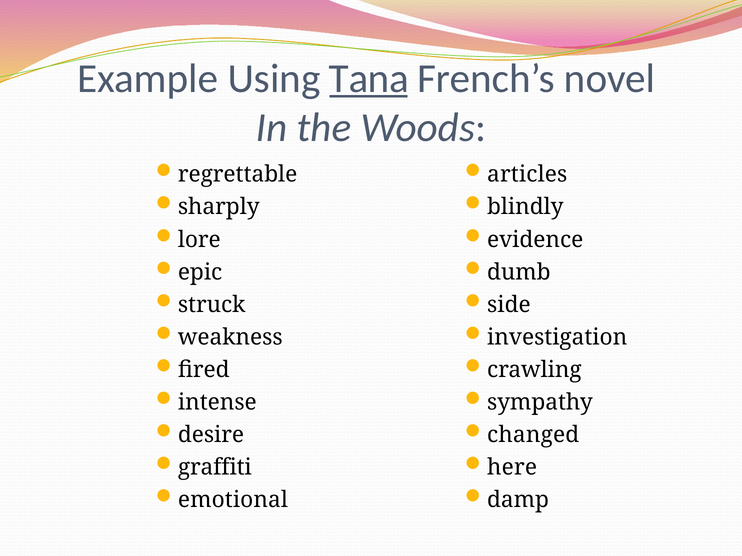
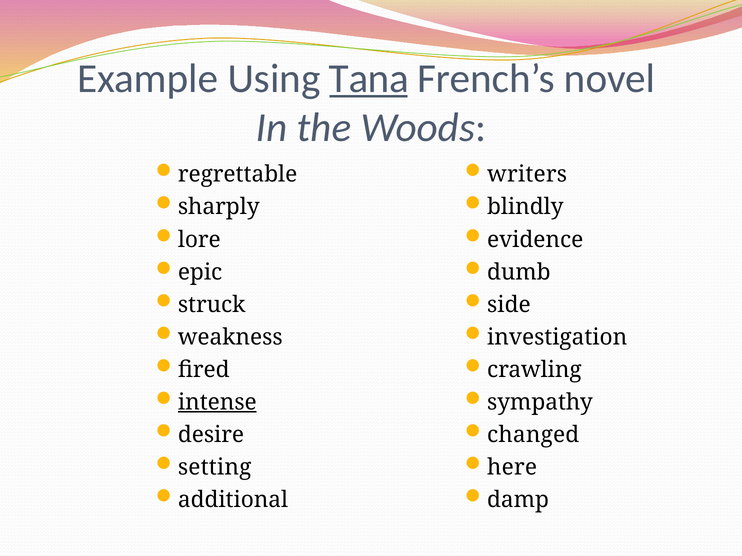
articles: articles -> writers (527, 175)
intense underline: none -> present (217, 402)
graffiti: graffiti -> setting (215, 468)
emotional: emotional -> additional (233, 500)
